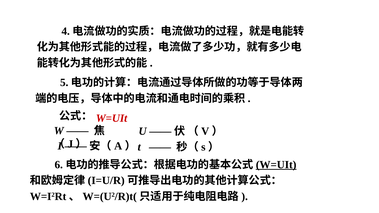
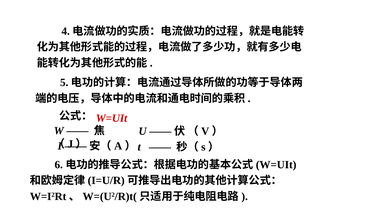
W=UIt underline: present -> none (276, 165)
